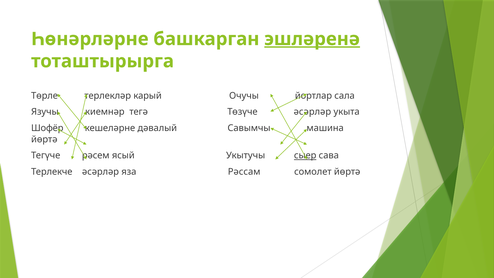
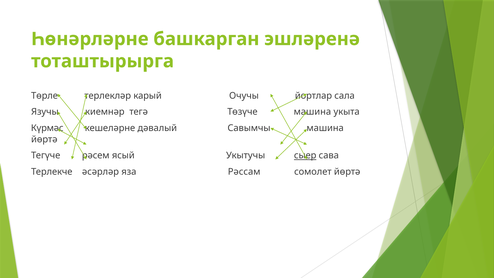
эшләренә underline: present -> none (312, 39)
Төзүче әсәрләр: әсәрләр -> машина (312, 112)
Шофёр: Шофёр -> Күрмәс (47, 128)
